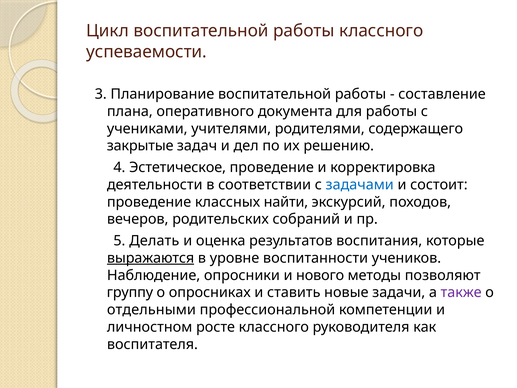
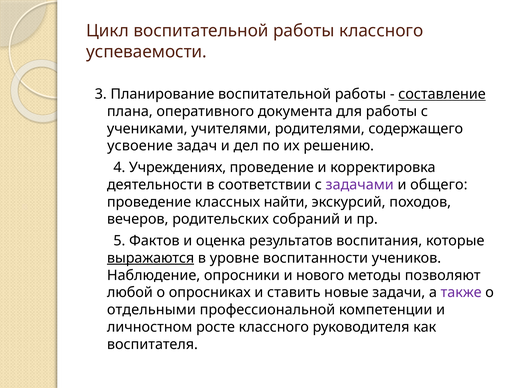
составление underline: none -> present (442, 94)
закрытые: закрытые -> усвоение (140, 146)
Эстетическое: Эстетическое -> Учреждениях (178, 167)
задачами colour: blue -> purple (360, 185)
состоит: состоит -> общего (439, 185)
Делать: Делать -> Фактов (154, 241)
группу: группу -> любой (130, 292)
